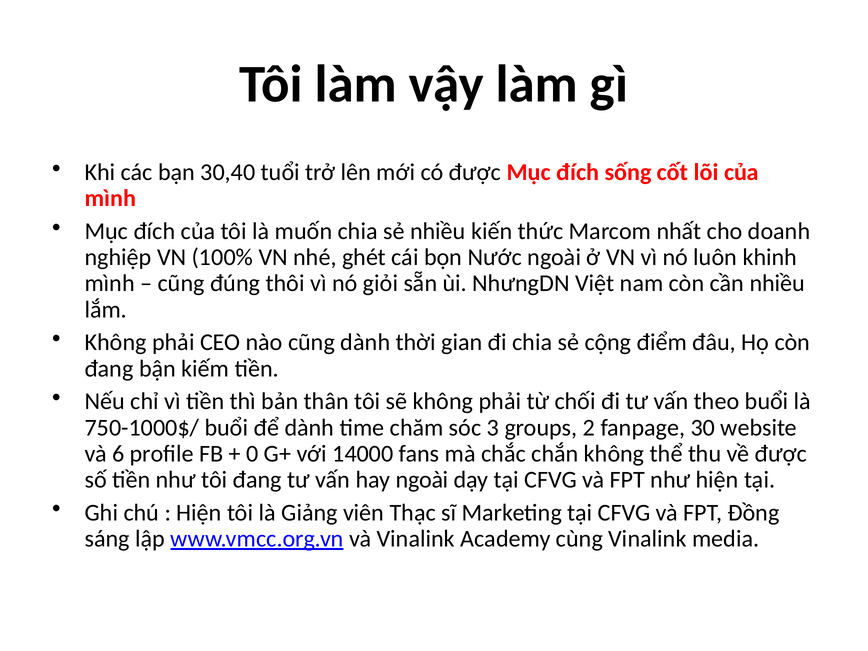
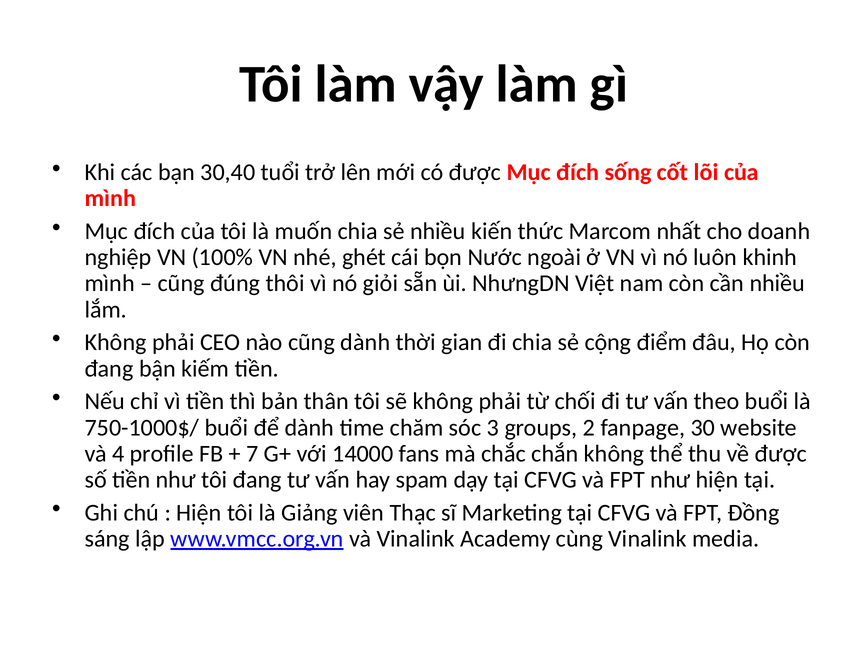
6: 6 -> 4 (118, 454)
0: 0 -> 7 (252, 454)
hay ngoài: ngoài -> spam (422, 480)
